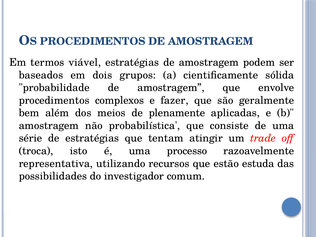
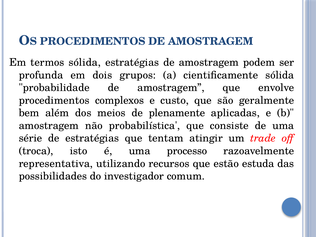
termos viável: viável -> sólida (85, 62)
baseados: baseados -> profunda (41, 75)
fazer: fazer -> custo (175, 100)
